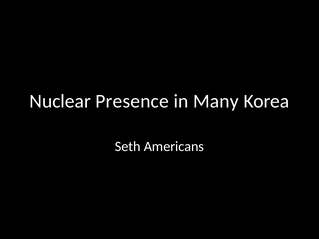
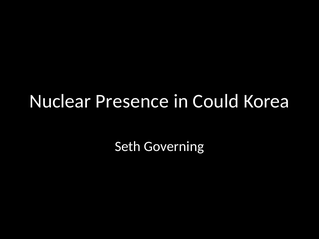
Many: Many -> Could (216, 101)
Americans: Americans -> Governing (174, 147)
